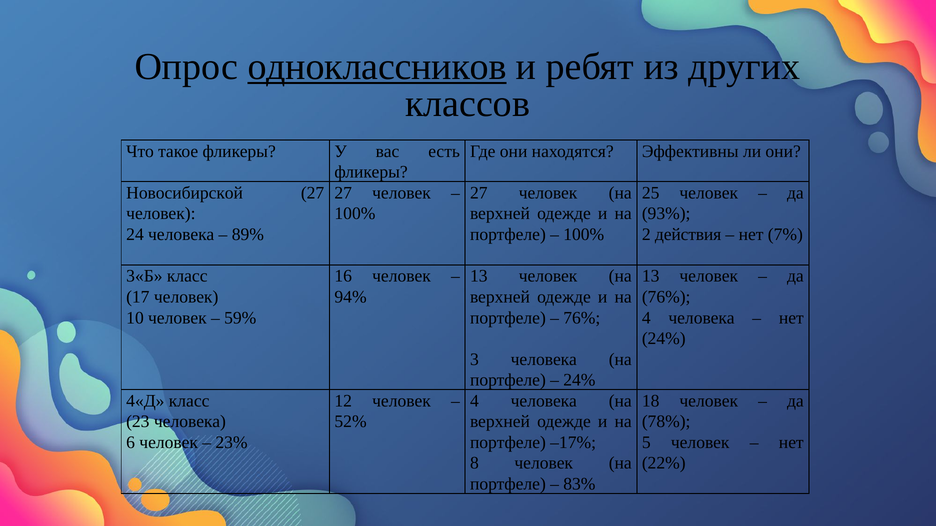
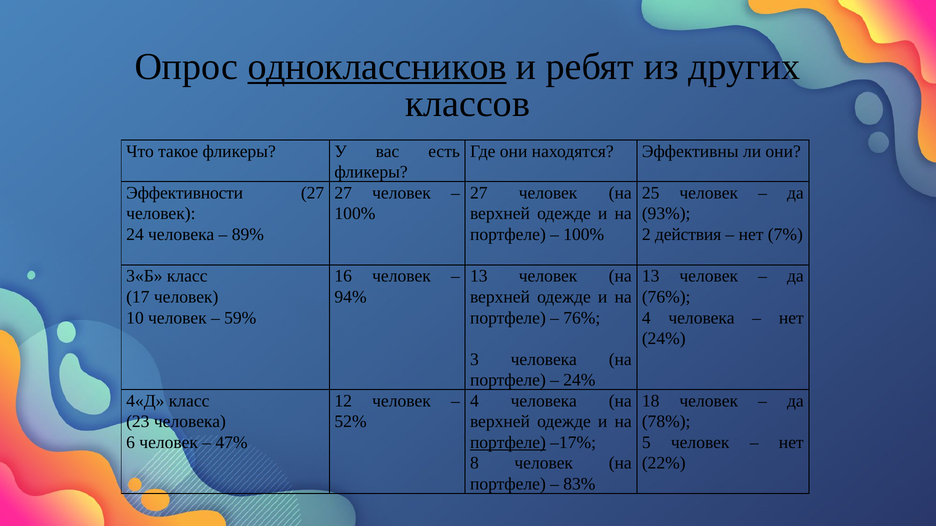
Новосибирской: Новосибирской -> Эффективности (185, 193)
23%: 23% -> 47% (232, 443)
портфеле underline: none -> present (508, 443)
